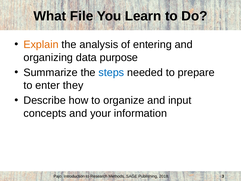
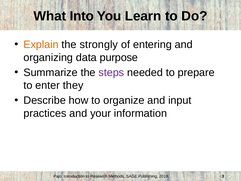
File: File -> Into (82, 16)
analysis: analysis -> strongly (99, 45)
steps colour: blue -> purple (111, 72)
concepts: concepts -> practices (45, 113)
